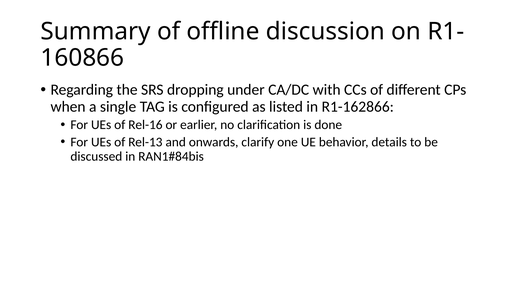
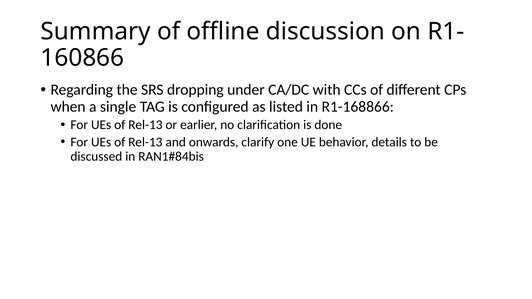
R1-162866: R1-162866 -> R1-168866 (358, 107)
Rel-16: Rel-16 -> Rel-13 (145, 125)
